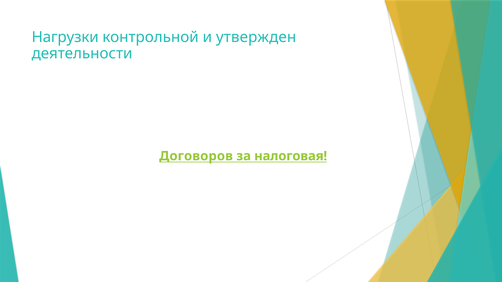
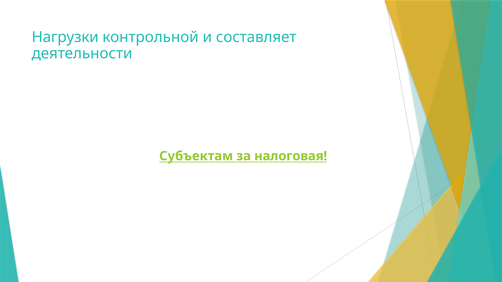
утвержден: утвержден -> составляет (256, 37)
Договоров: Договоров -> Субъектам (196, 156)
